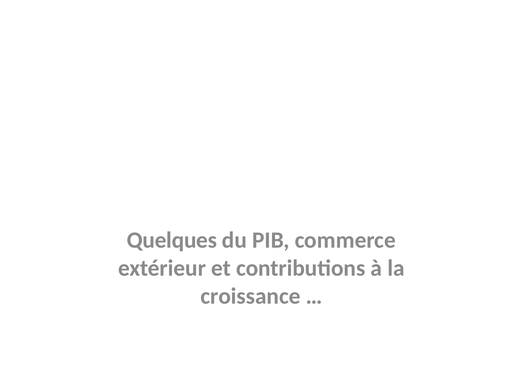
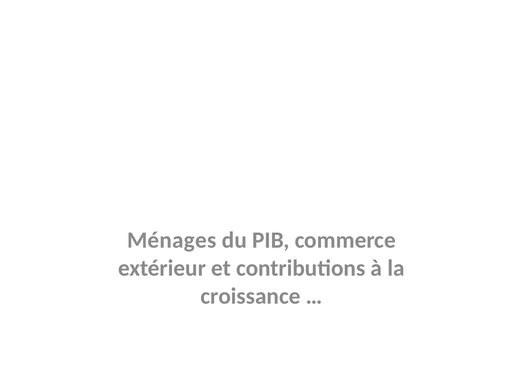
Quelques: Quelques -> Ménages (172, 240)
